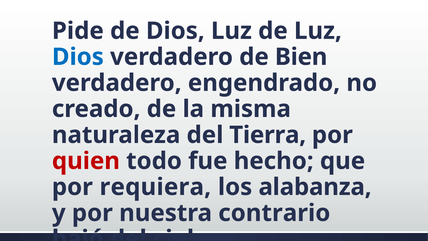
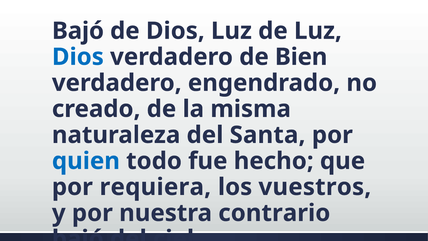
Pide: Pide -> Bajó (78, 31)
Tierra: Tierra -> Santa (267, 135)
quien colour: red -> blue (86, 161)
alabanza: alabanza -> vuestros (315, 187)
